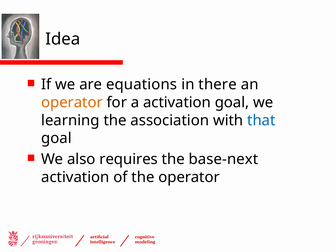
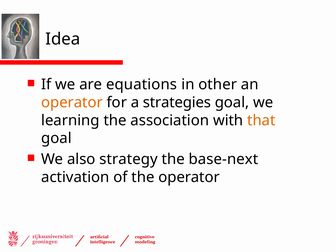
there: there -> other (218, 84)
a activation: activation -> strategies (177, 102)
that colour: blue -> orange (261, 120)
requires: requires -> strategy (129, 159)
